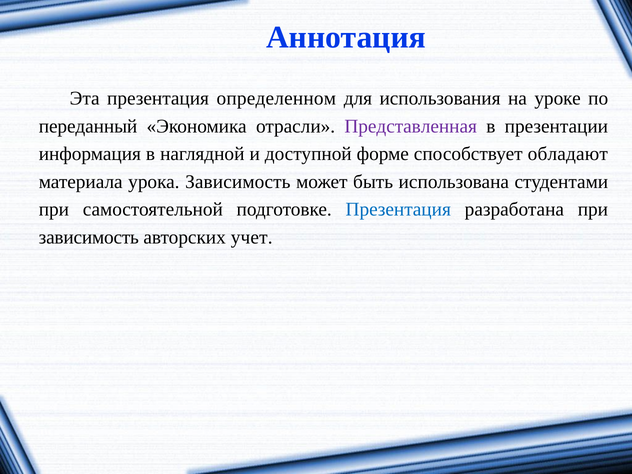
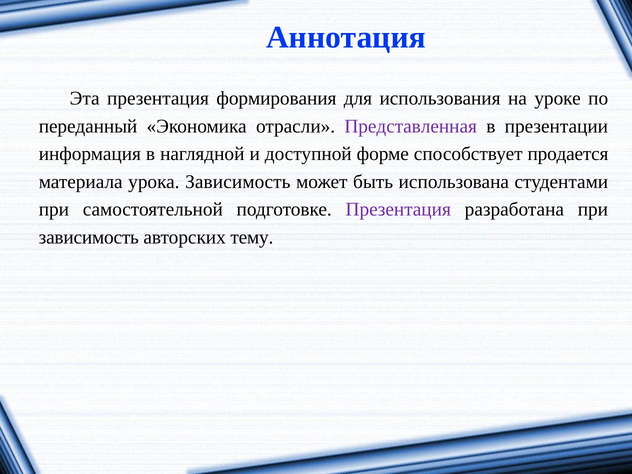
определенном: определенном -> формирования (276, 98)
обладают: обладают -> продается (568, 154)
Презентация colour: blue -> purple (398, 210)
учет: учет -> тему (252, 237)
